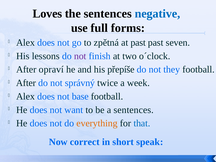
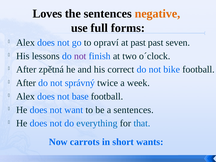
negative colour: blue -> orange (157, 14)
zpětná: zpětná -> opraví (106, 43)
opraví: opraví -> zpětná (51, 69)
přepíše: přepíše -> correct (121, 69)
they: they -> bike (172, 69)
everything colour: orange -> blue (97, 123)
correct: correct -> carrots (85, 142)
speak: speak -> wants (150, 142)
